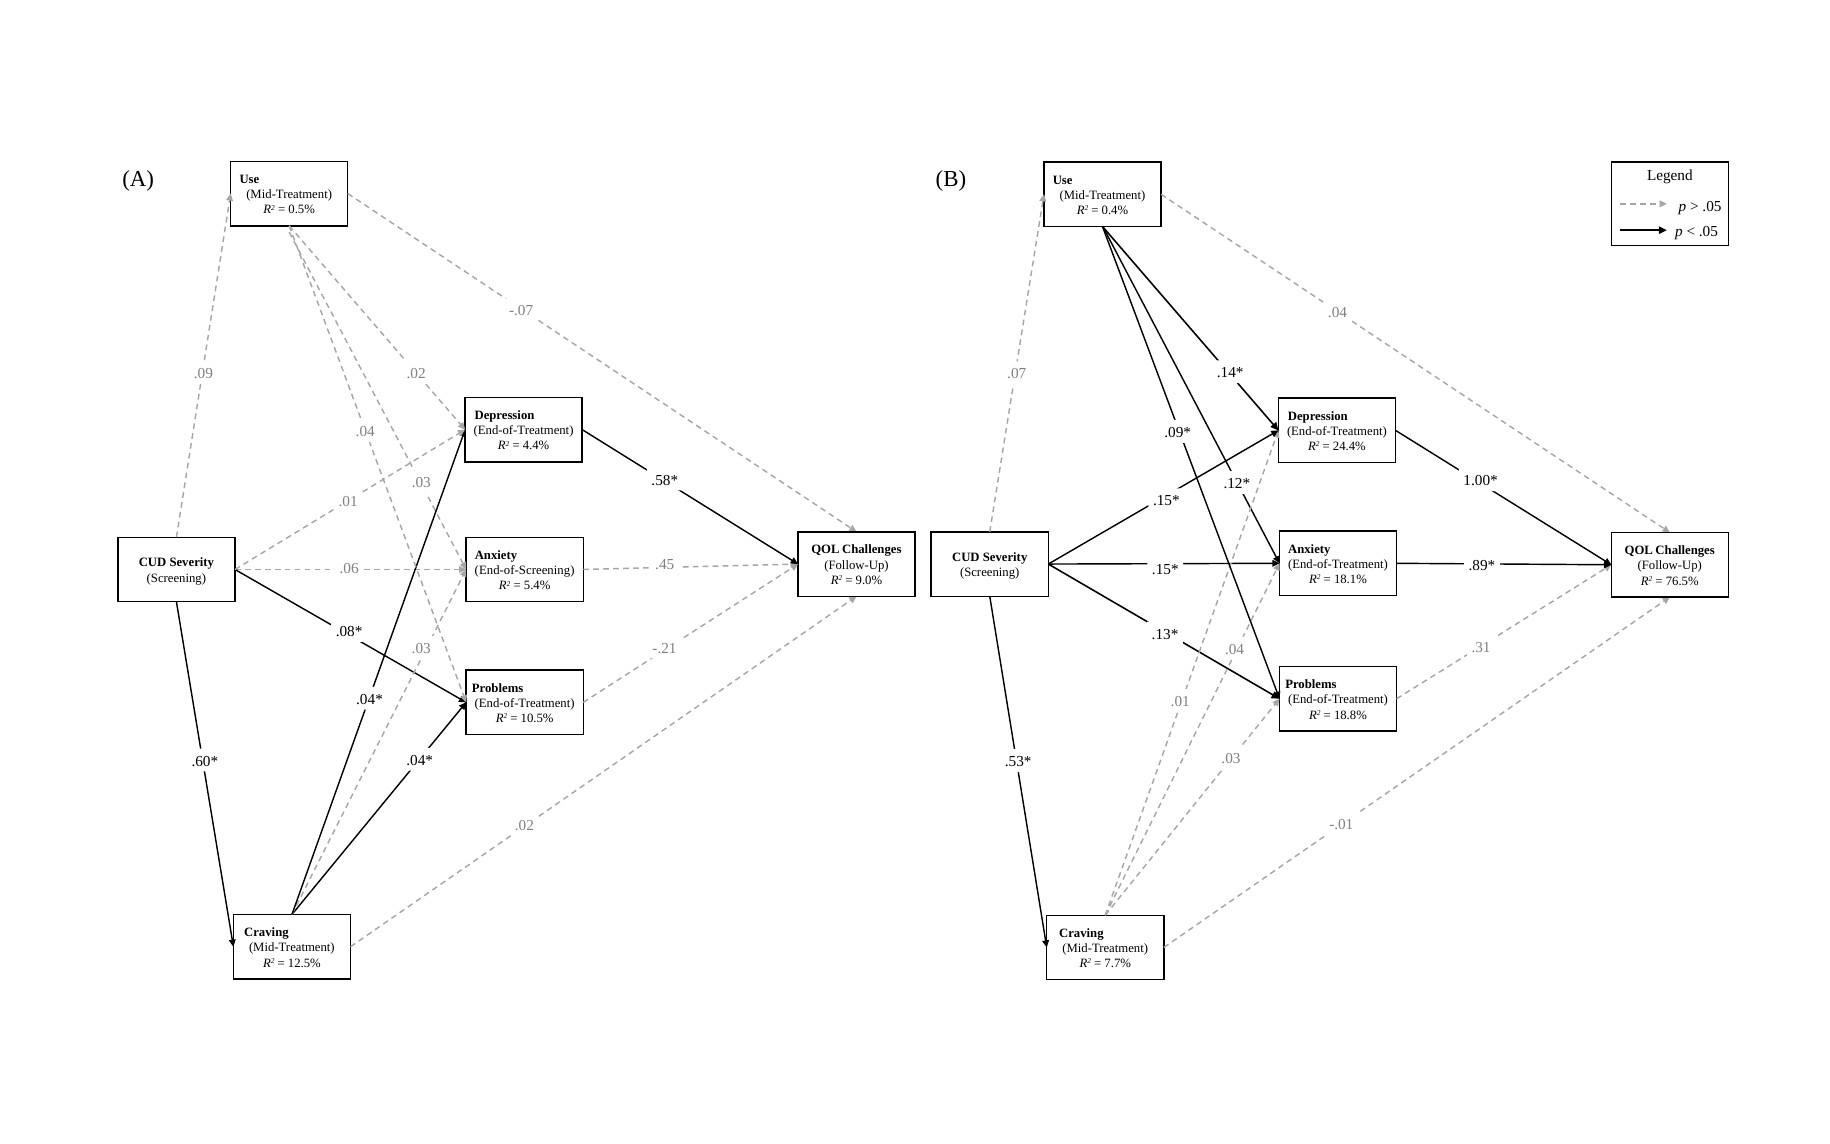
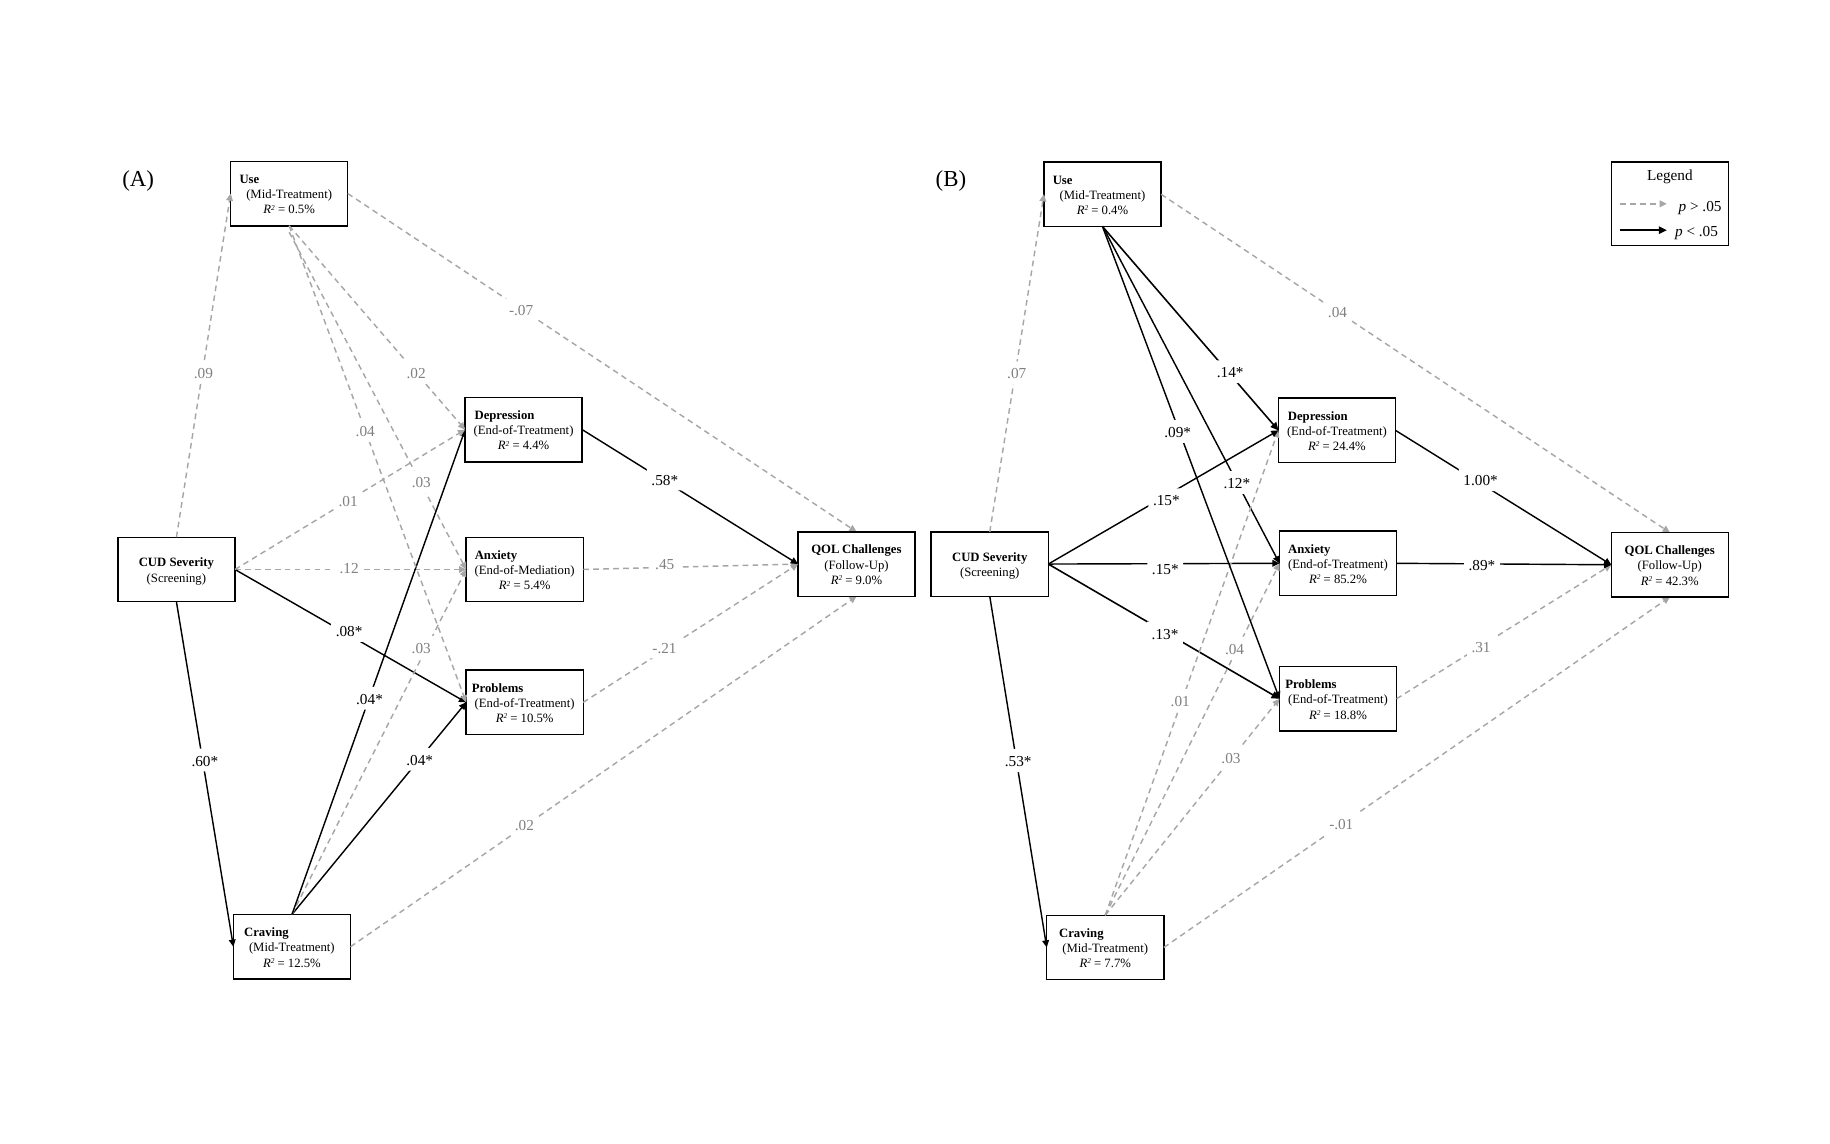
.06: .06 -> .12 (349, 568)
End-of-Screening: End-of-Screening -> End-of-Mediation (525, 570)
18.1%: 18.1% -> 85.2% (1350, 579)
76.5%: 76.5% -> 42.3% (1682, 581)
